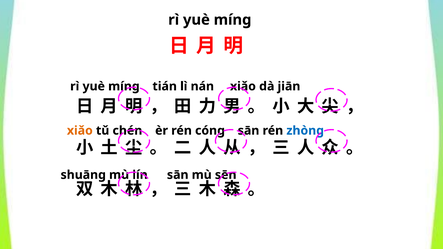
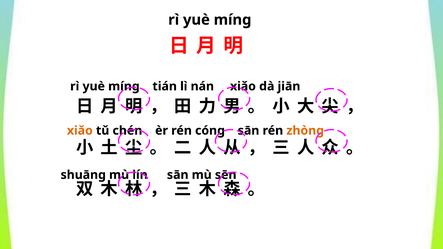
zhònɡ colour: blue -> orange (305, 131)
